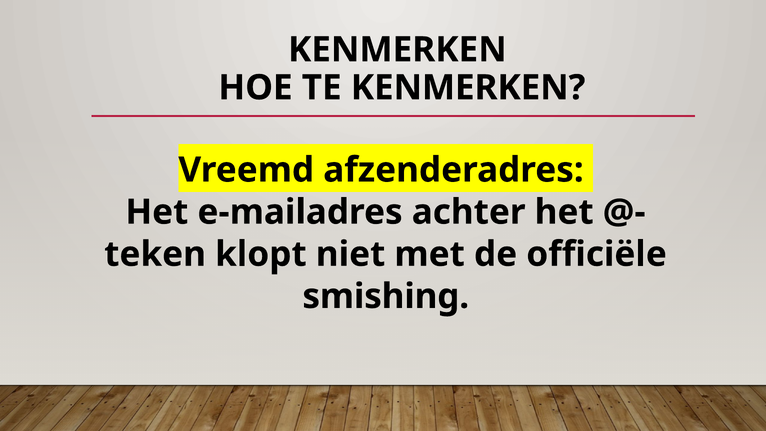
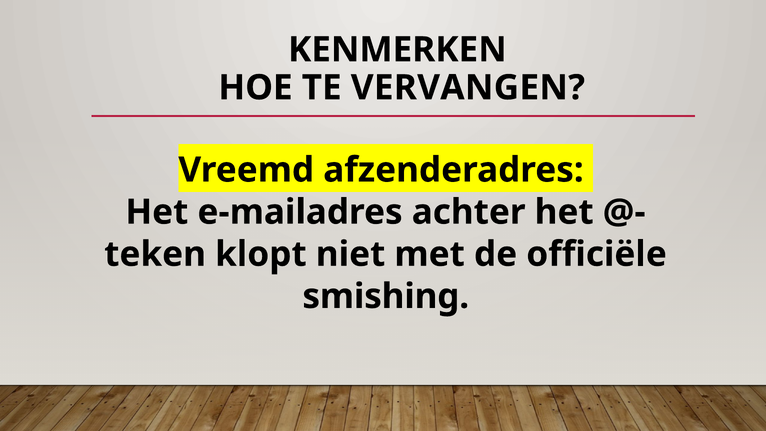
TE KENMERKEN: KENMERKEN -> VERVANGEN (468, 88)
